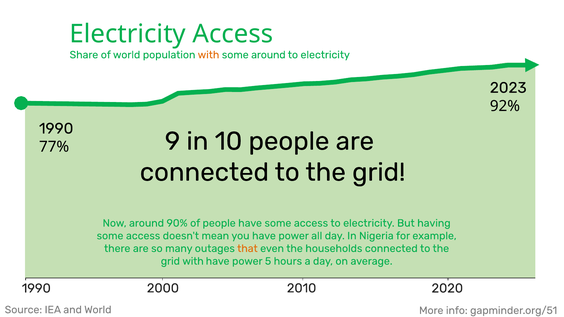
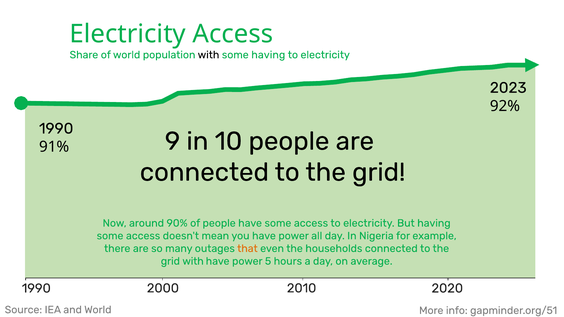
with colour: orange -> black (209, 55)
some around: around -> having (268, 55)
77%: 77% -> 91% (54, 147)
